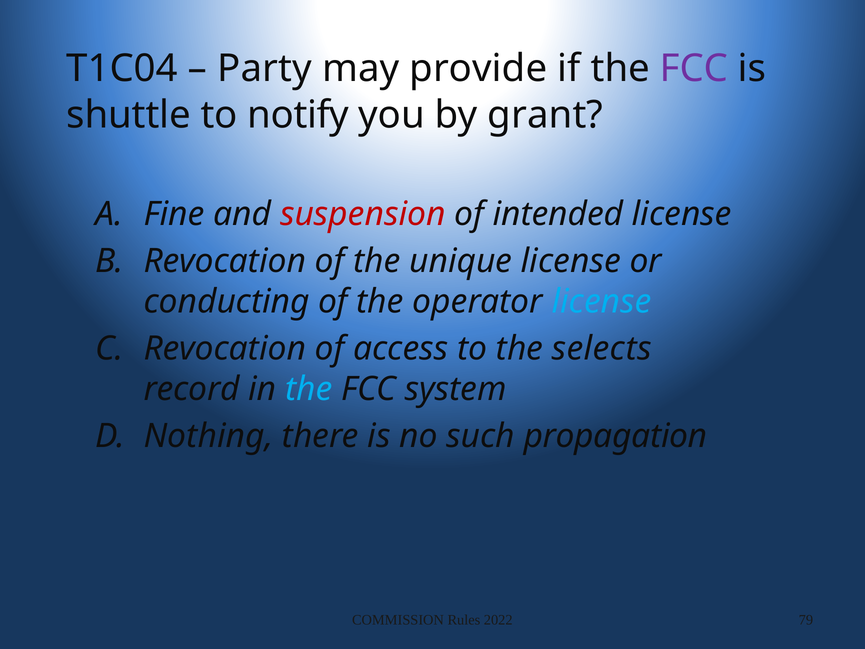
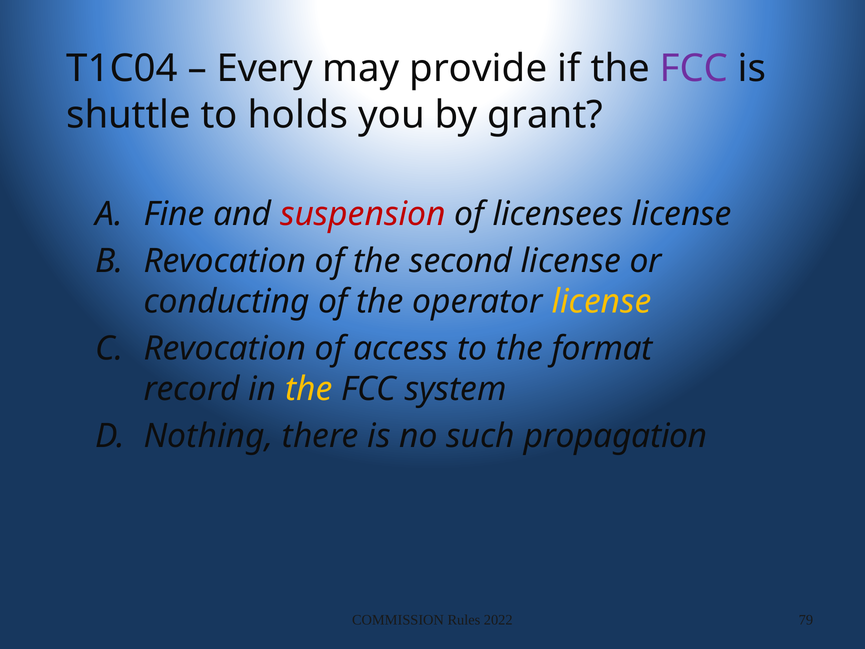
Party: Party -> Every (265, 69)
notify: notify -> holds (298, 115)
intended: intended -> licensees (558, 214)
unique: unique -> second (461, 261)
license colour: light blue -> yellow (602, 302)
selects: selects -> format (602, 349)
the colour: light blue -> yellow (309, 389)
